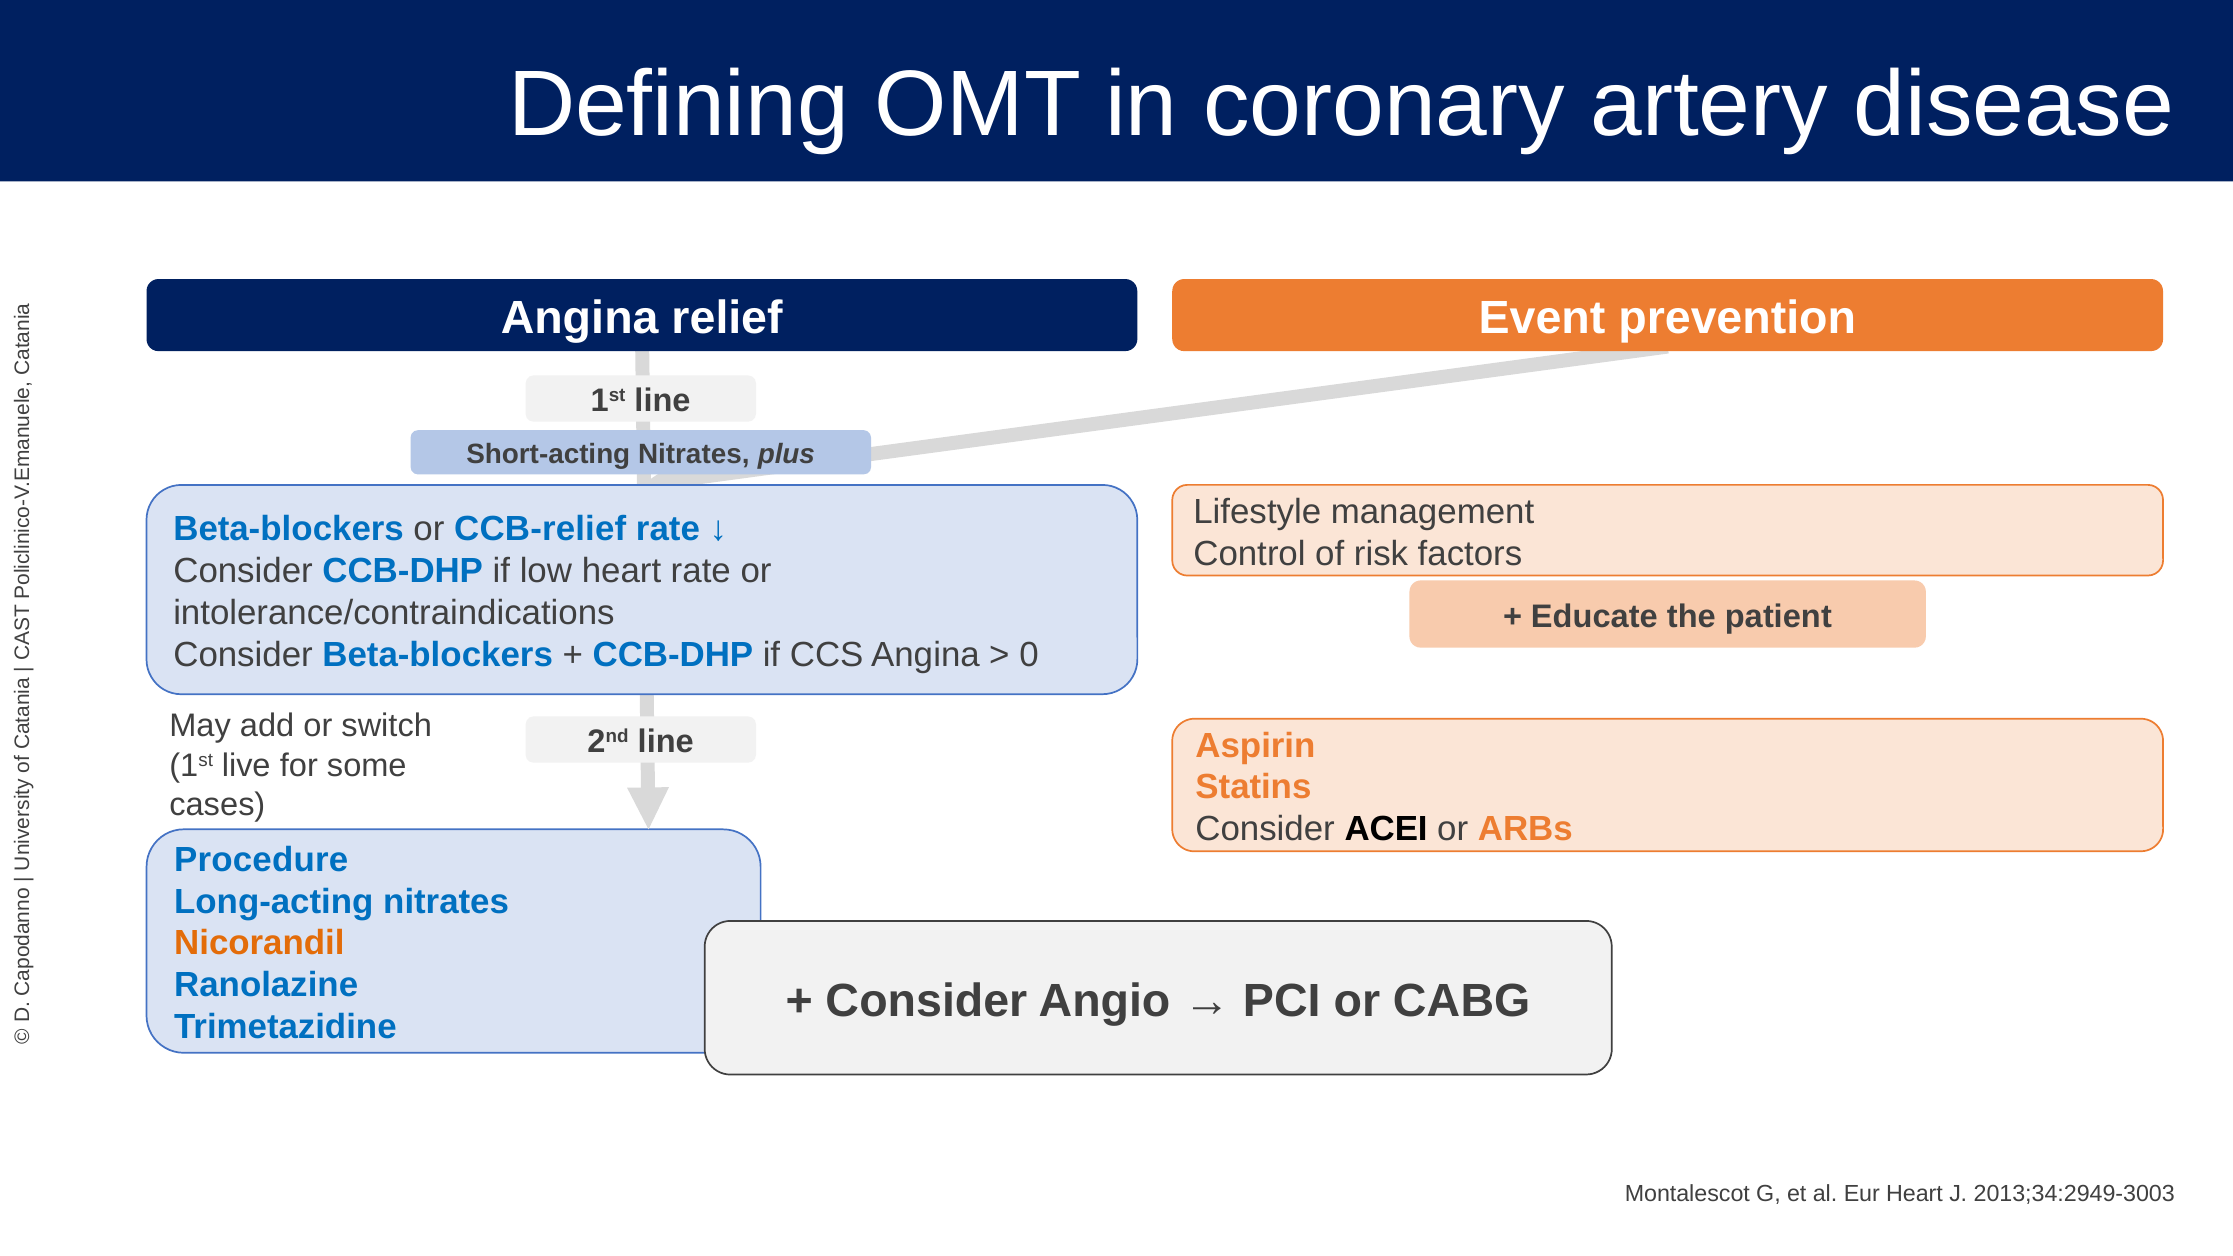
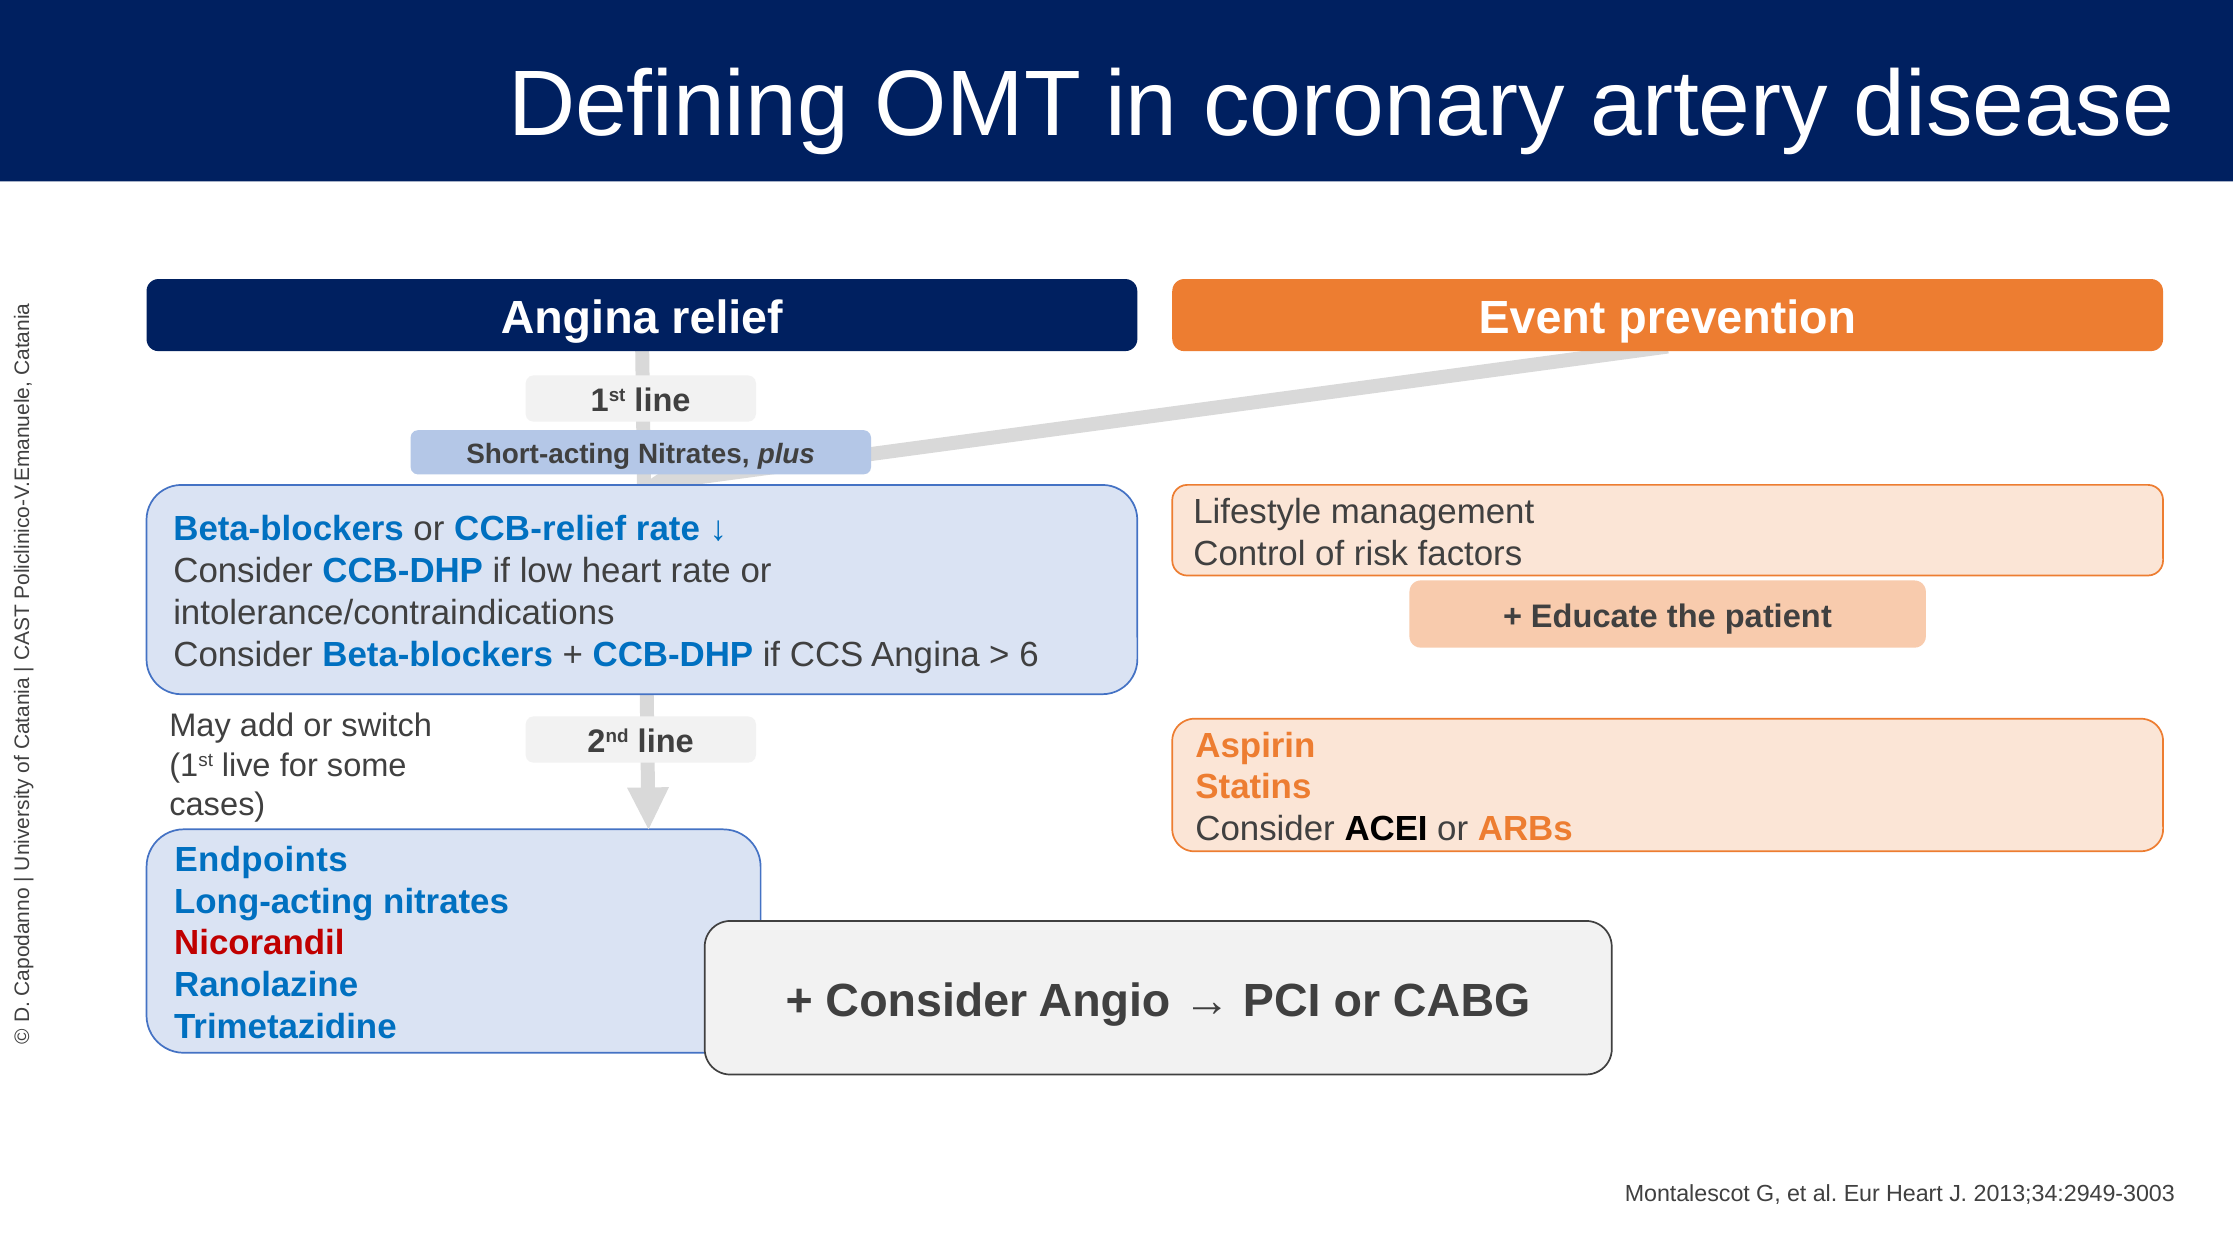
0: 0 -> 6 (1029, 655)
Procedure: Procedure -> Endpoints (261, 860)
Nicorandil colour: orange -> red (259, 943)
